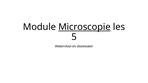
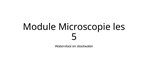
Microscopie underline: present -> none (84, 27)
